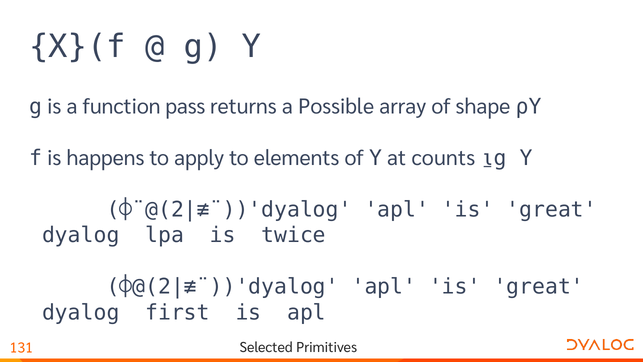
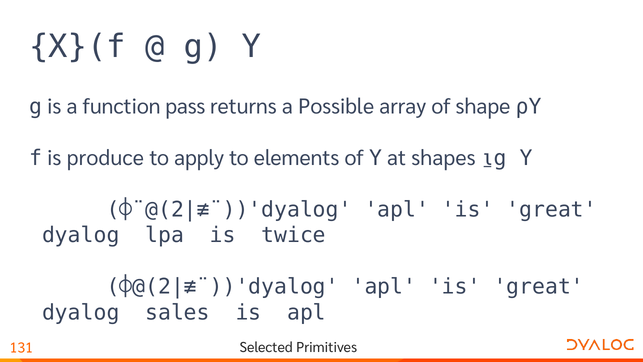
happens: happens -> produce (105, 158)
counts: counts -> shapes (443, 158)
first: first -> sales (177, 312)
